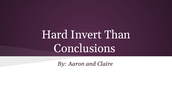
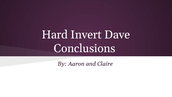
Than: Than -> Dave (117, 35)
